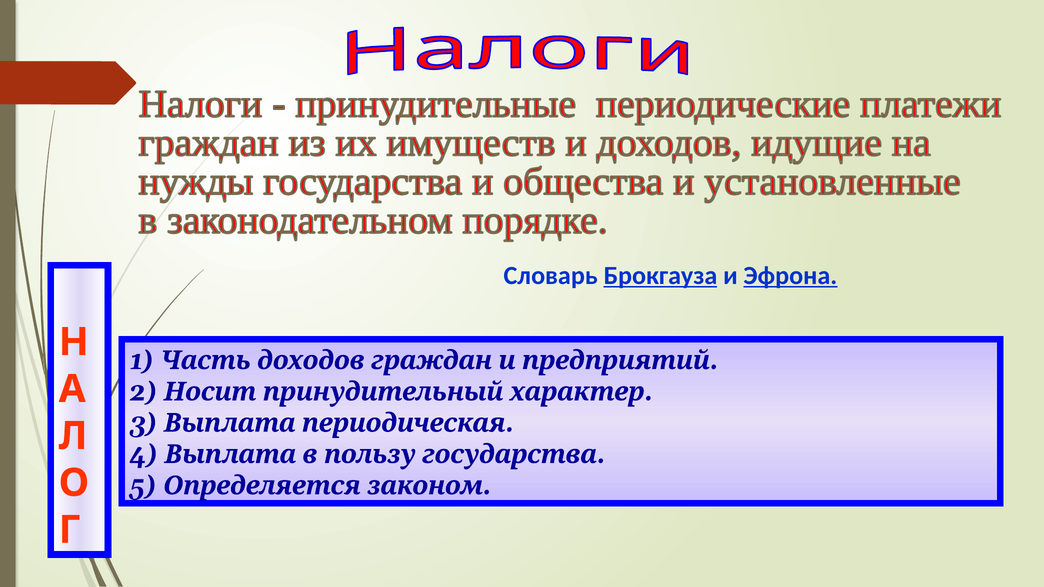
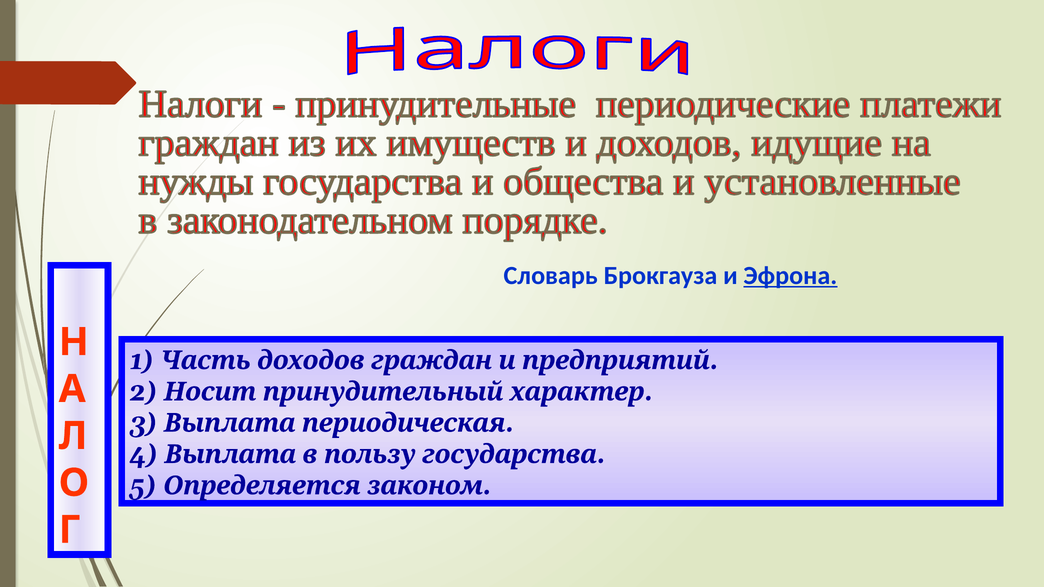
Брокгауза underline: present -> none (660, 276)
